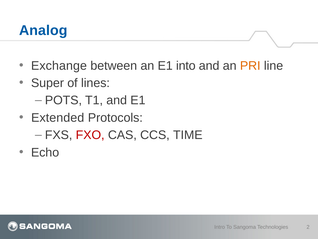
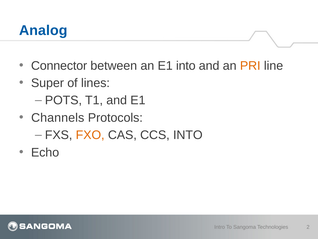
Exchange: Exchange -> Connector (59, 66)
Extended: Extended -> Channels (58, 118)
FXO colour: red -> orange (90, 135)
CCS TIME: TIME -> INTO (188, 135)
